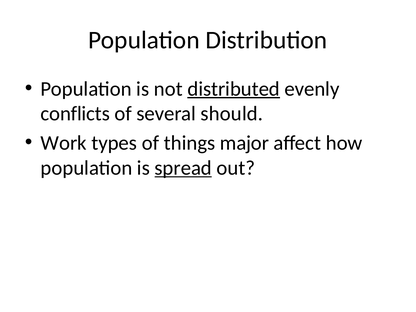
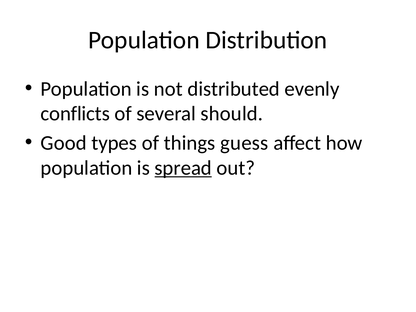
distributed underline: present -> none (234, 89)
Work: Work -> Good (64, 143)
major: major -> guess (244, 143)
